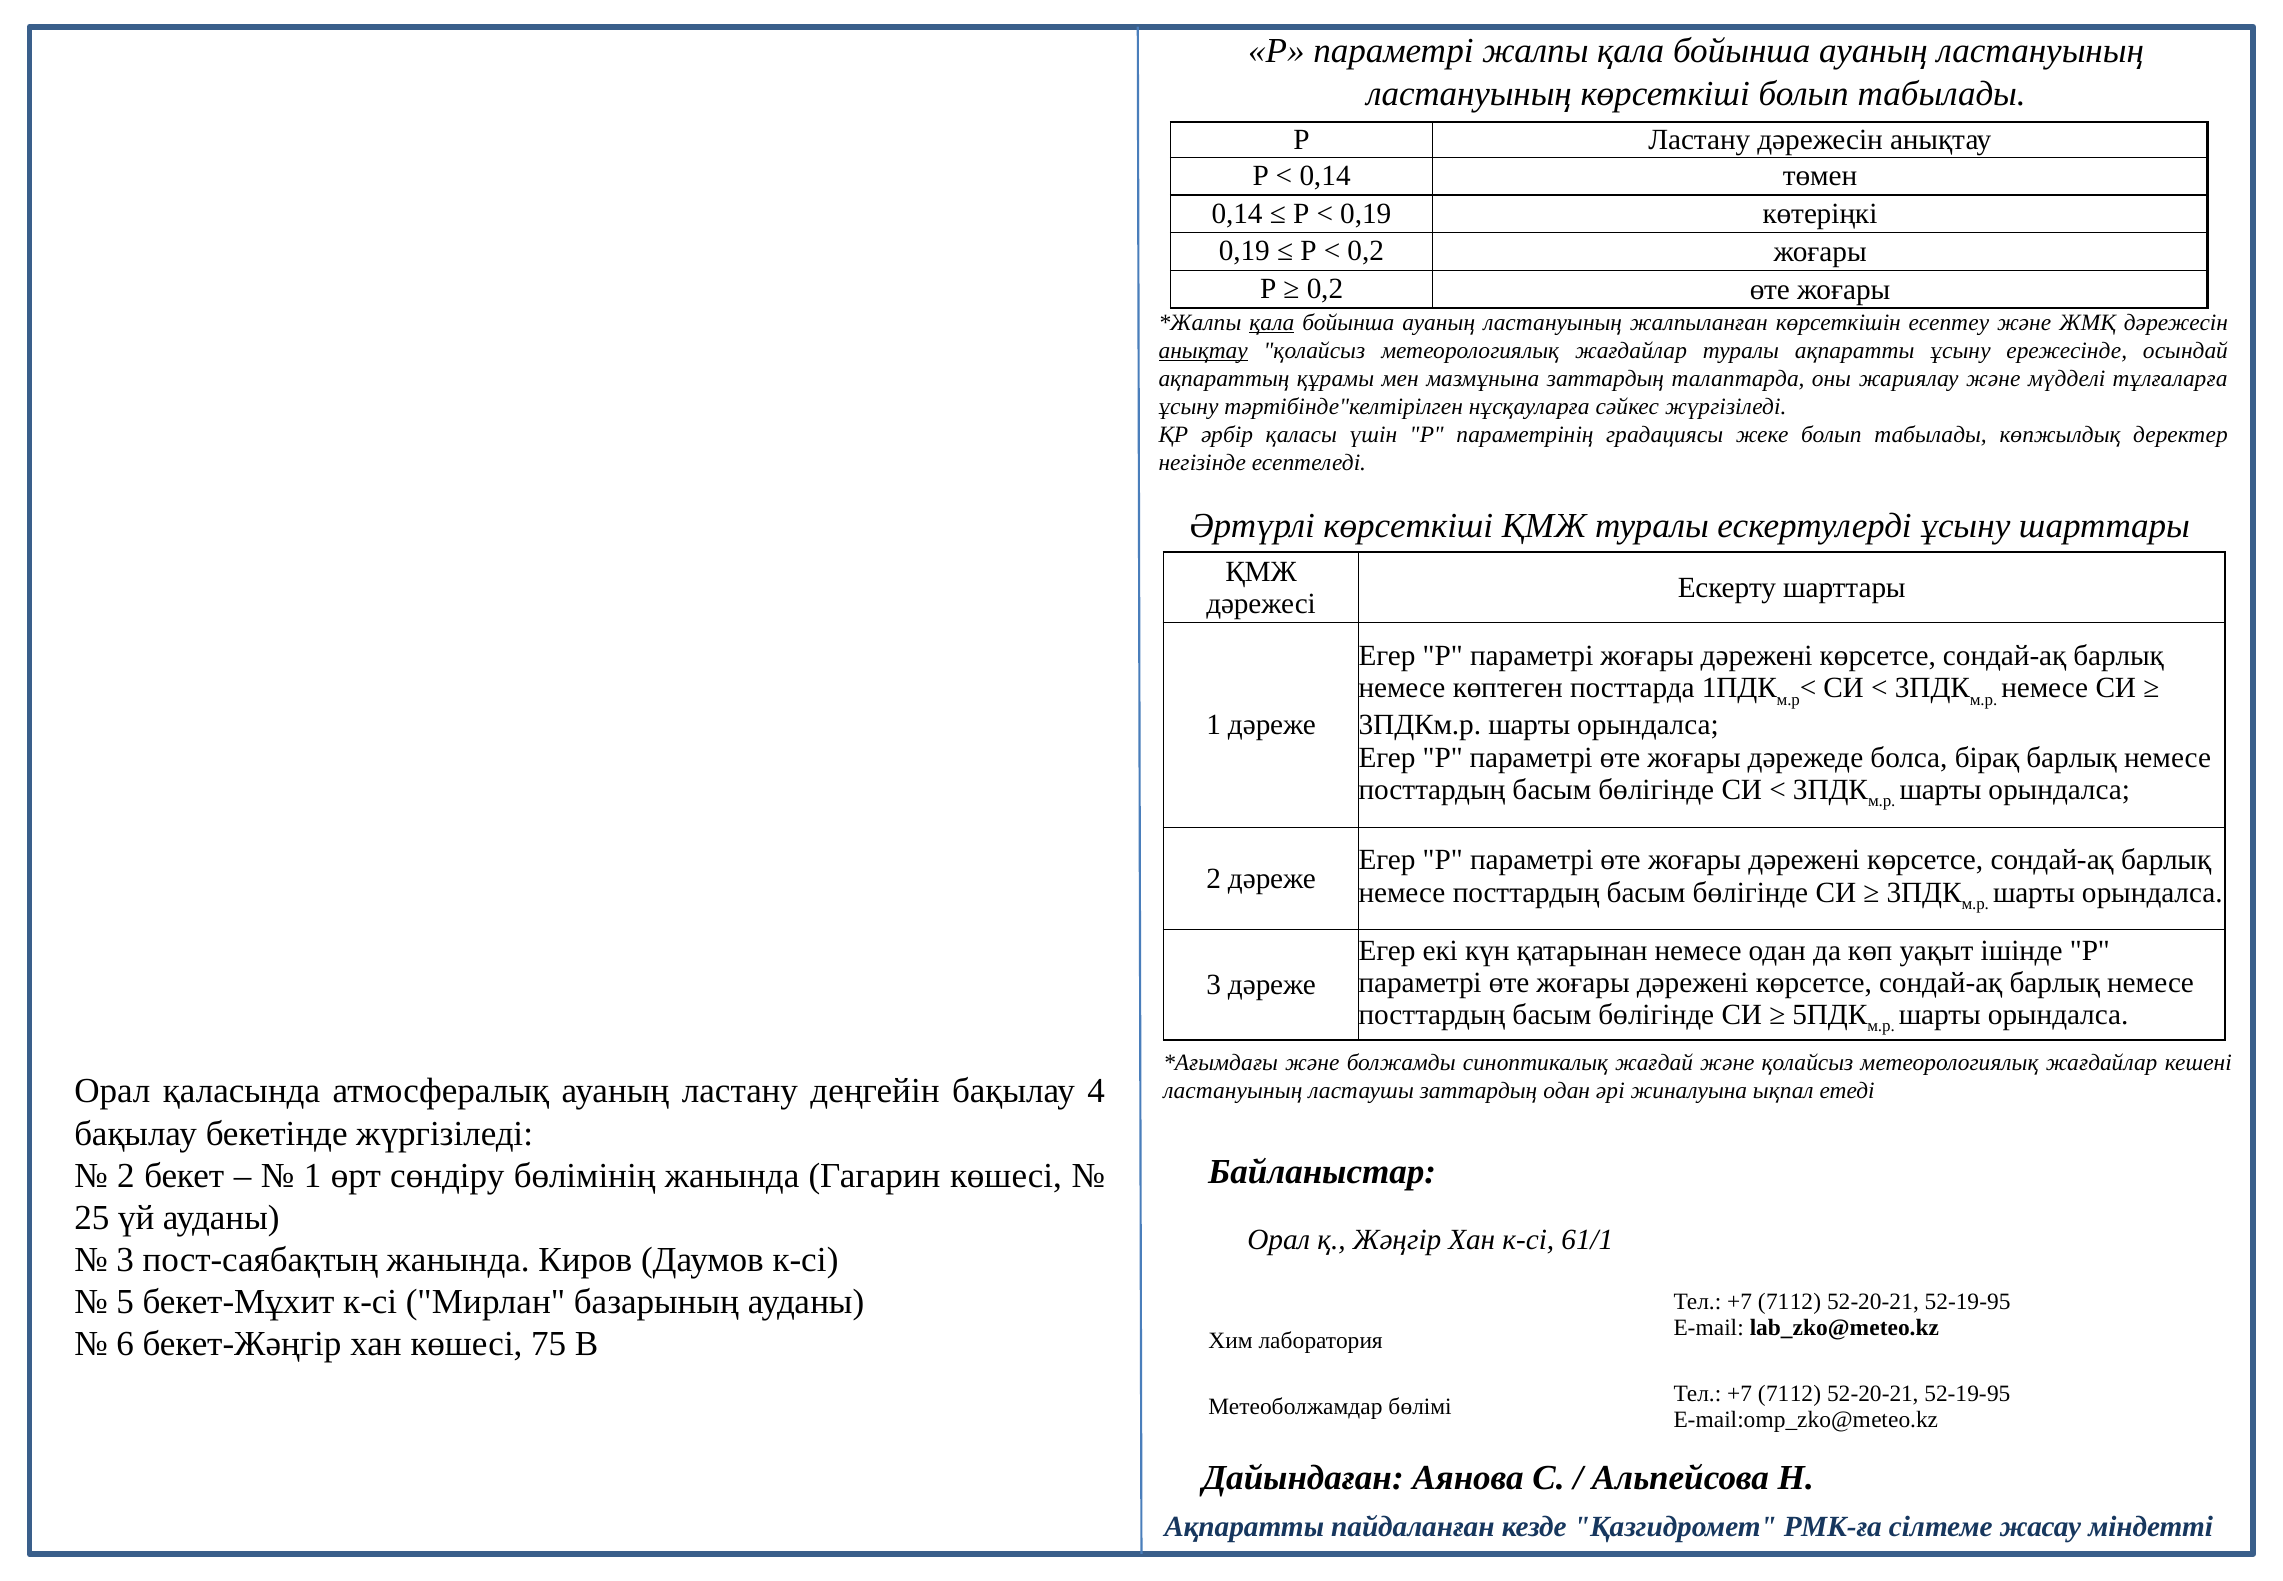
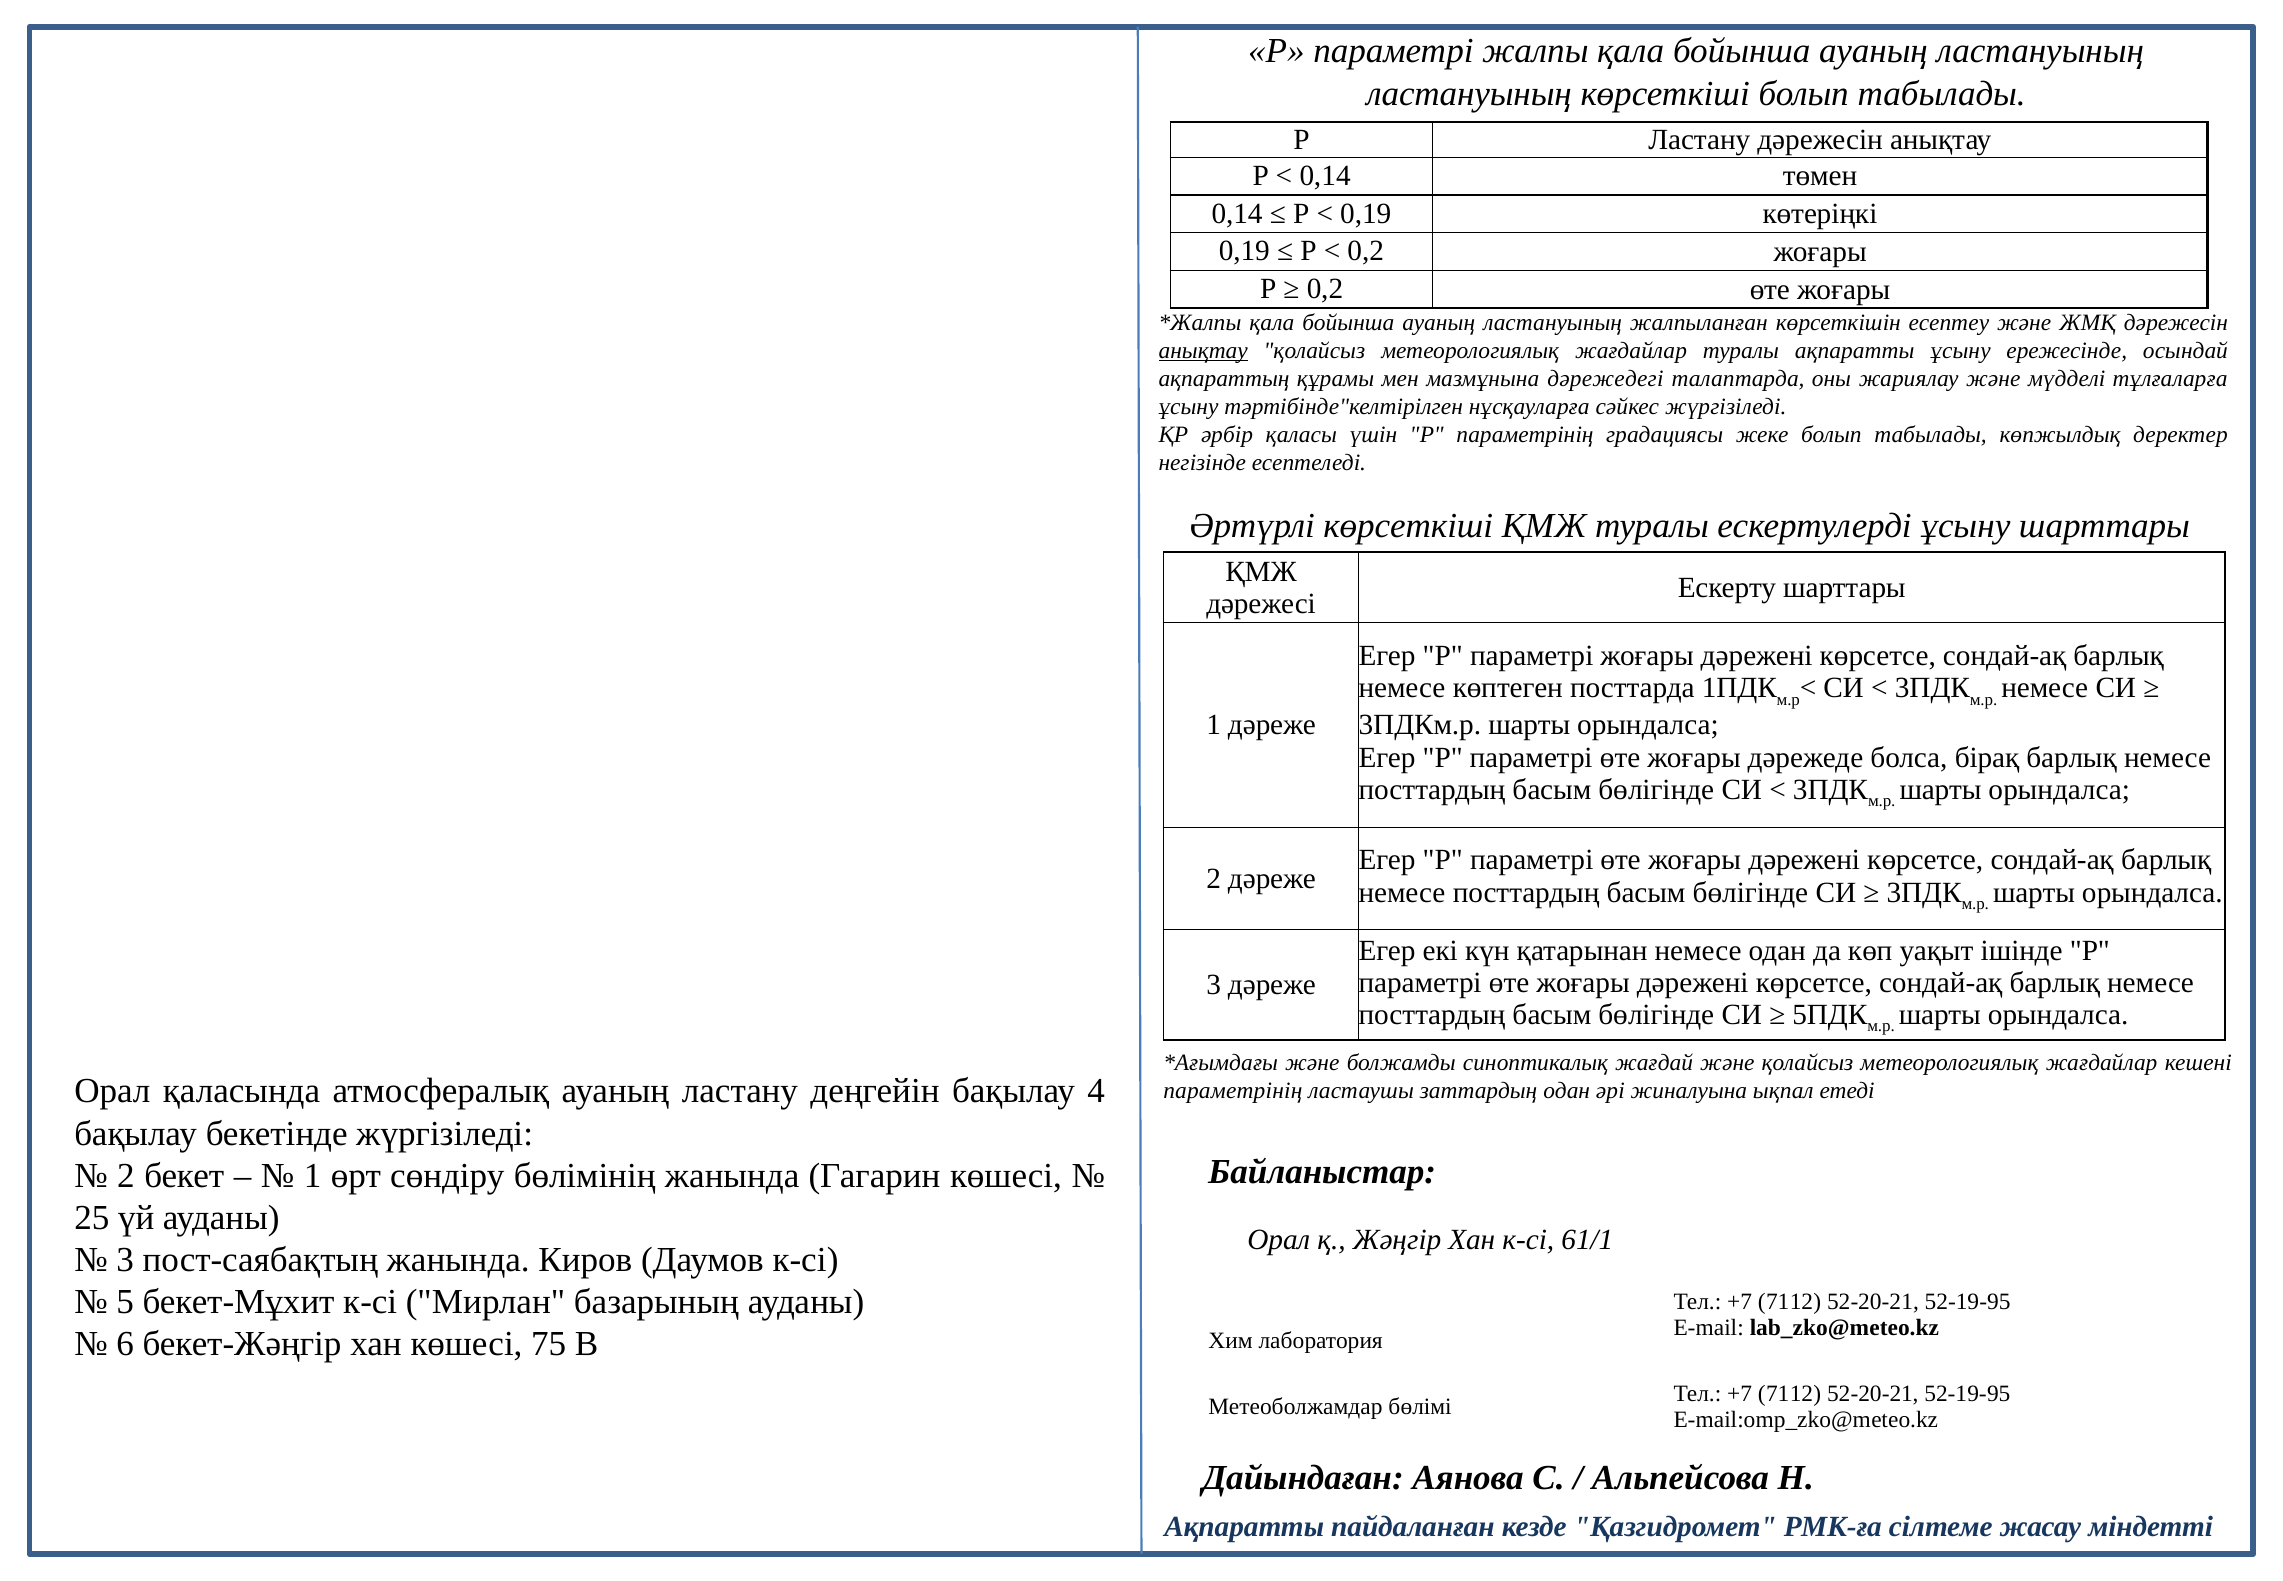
қала underline: present -> none (1272, 322)
мазмұнына заттардың: заттардың -> дәрежедегі (1605, 378)
ластануының: ластануының -> параметрінің (1233, 1091)
